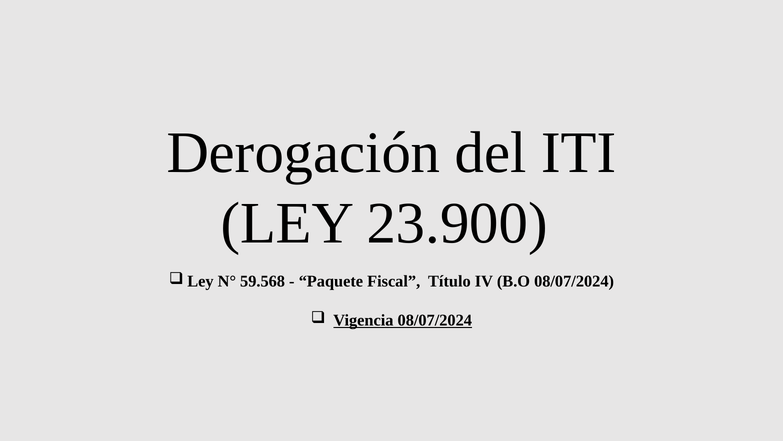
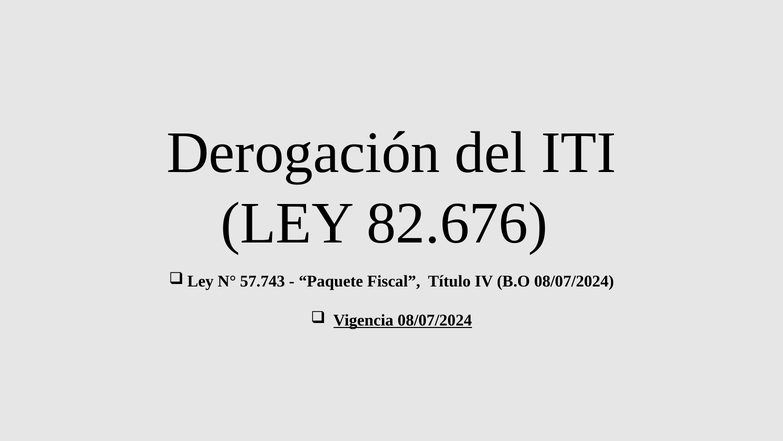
23.900: 23.900 -> 82.676 (457, 223)
59.568: 59.568 -> 57.743 (263, 281)
